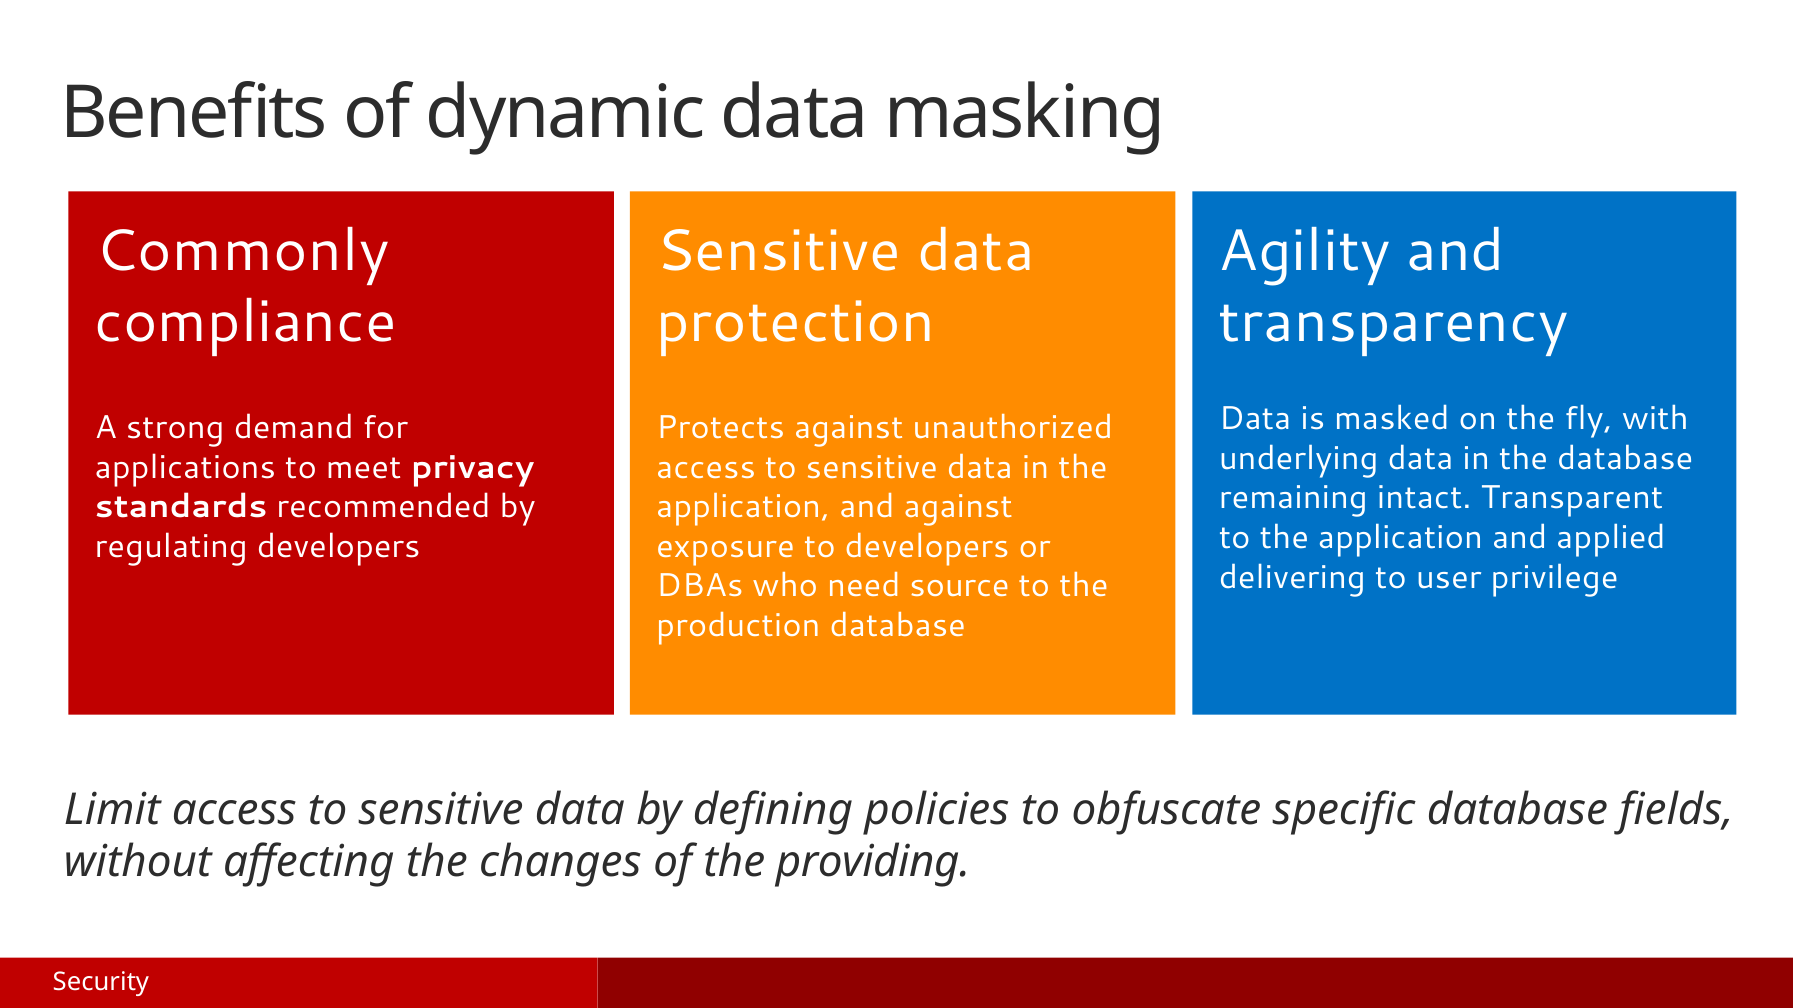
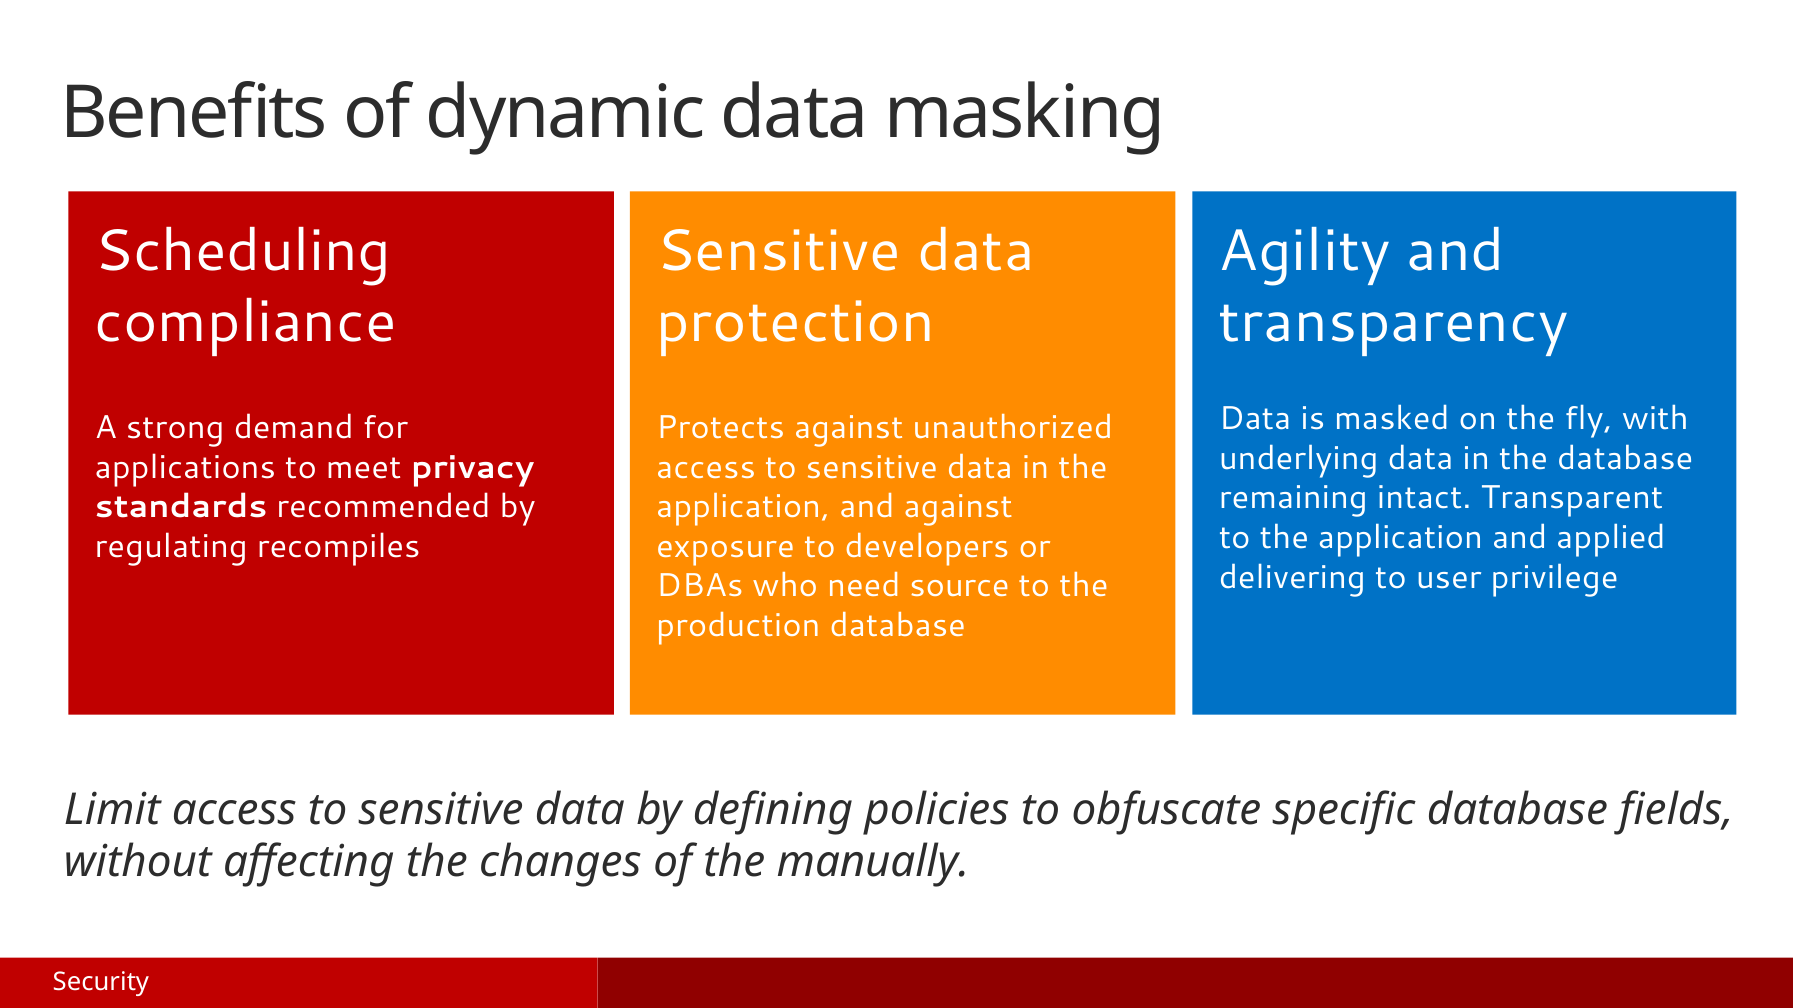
Commonly: Commonly -> Scheduling (243, 252)
regulating developers: developers -> recompiles (339, 547)
providing: providing -> manually (873, 863)
